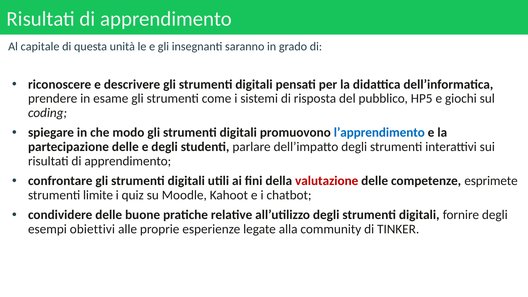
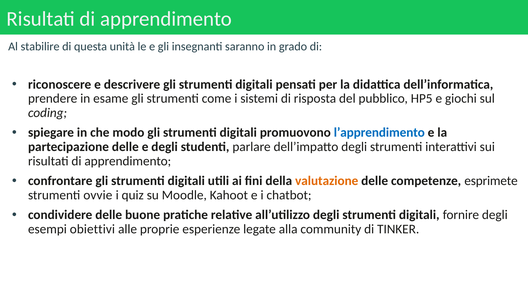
capitale: capitale -> stabilire (40, 47)
valutazione colour: red -> orange (327, 181)
limite: limite -> ovvie (98, 195)
